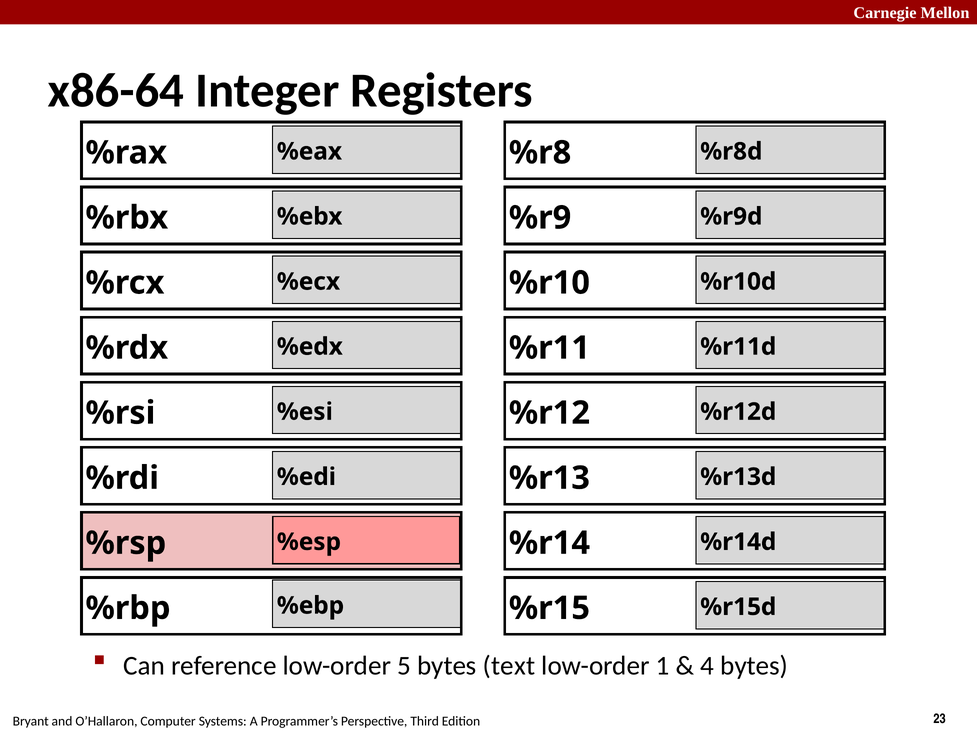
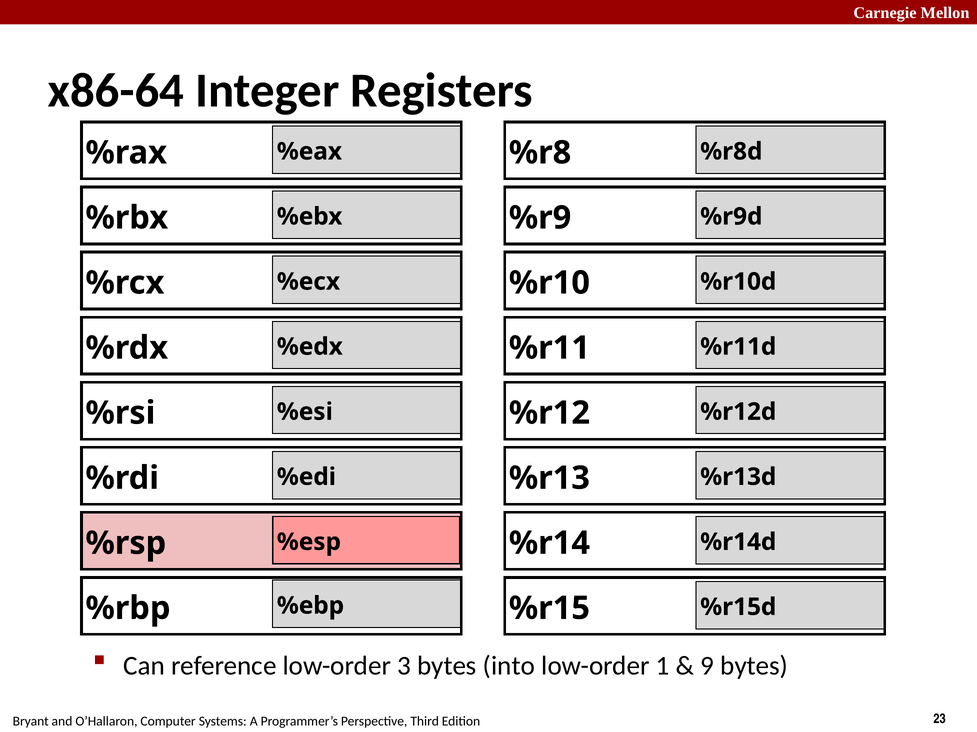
5: 5 -> 3 (404, 666)
text: text -> into (509, 666)
4: 4 -> 9 (707, 666)
